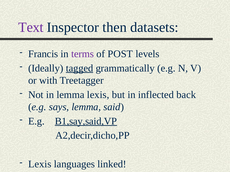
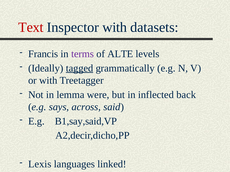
Text colour: purple -> red (31, 27)
Inspector then: then -> with (115, 27)
POST: POST -> ALTE (120, 54)
lemma lexis: lexis -> were (98, 95)
says lemma: lemma -> across (86, 107)
B1,say,said,VP underline: present -> none (86, 122)
